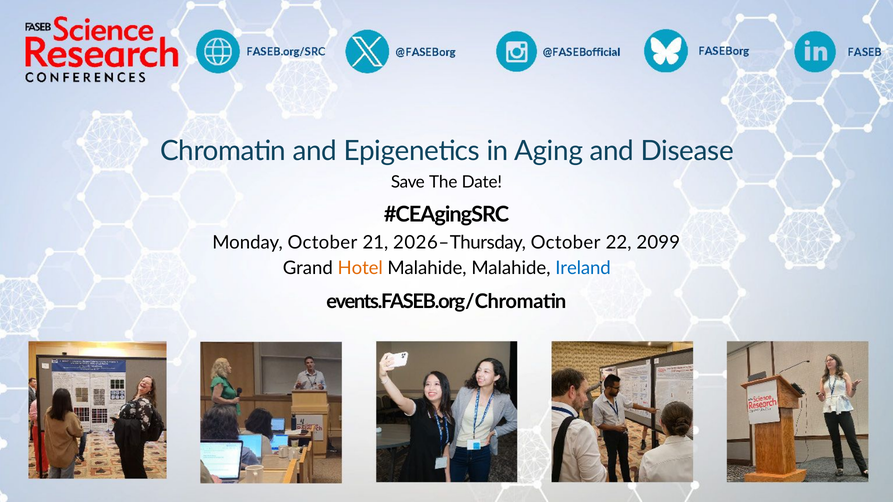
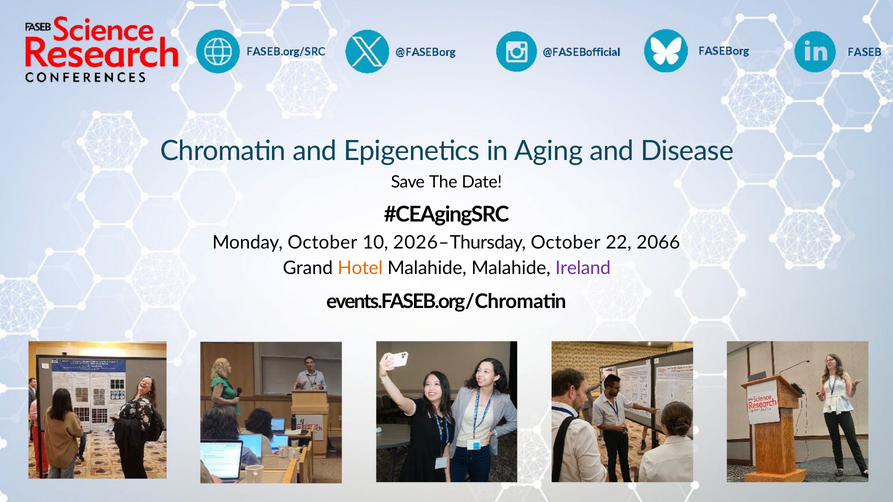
21: 21 -> 10 (375, 243)
2099: 2099 -> 2066 (658, 243)
Ireland colour: blue -> purple (583, 269)
